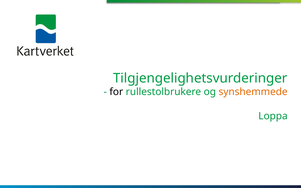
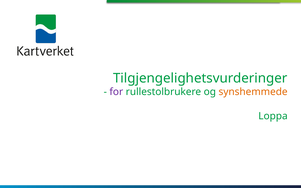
for colour: black -> purple (116, 92)
